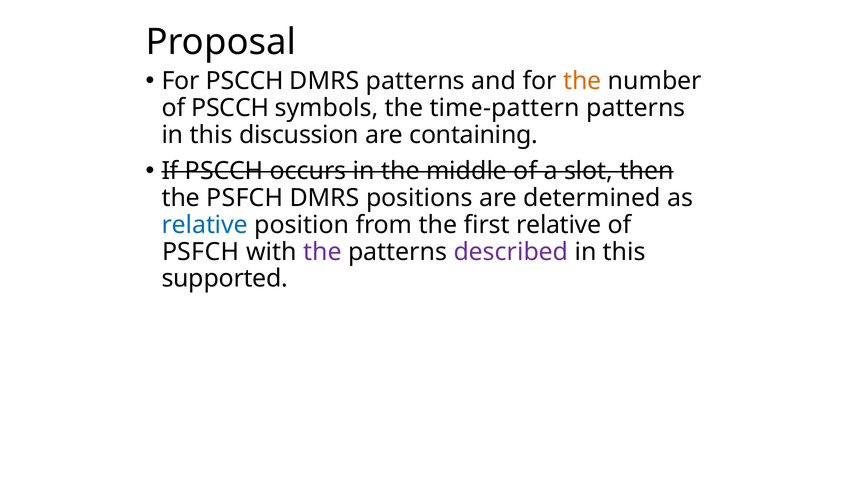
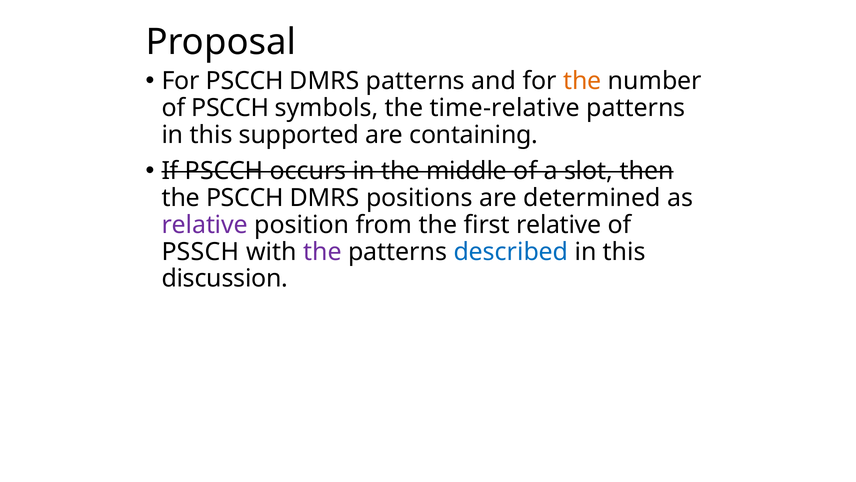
time-pattern: time-pattern -> time-relative (505, 108)
discussion: discussion -> supported (299, 135)
the PSFCH: PSFCH -> PSCCH (245, 198)
relative colour: blue -> purple (205, 225)
PSFCH: PSFCH -> PSSCH (201, 251)
described colour: purple -> blue (511, 251)
supported: supported -> discussion (225, 278)
